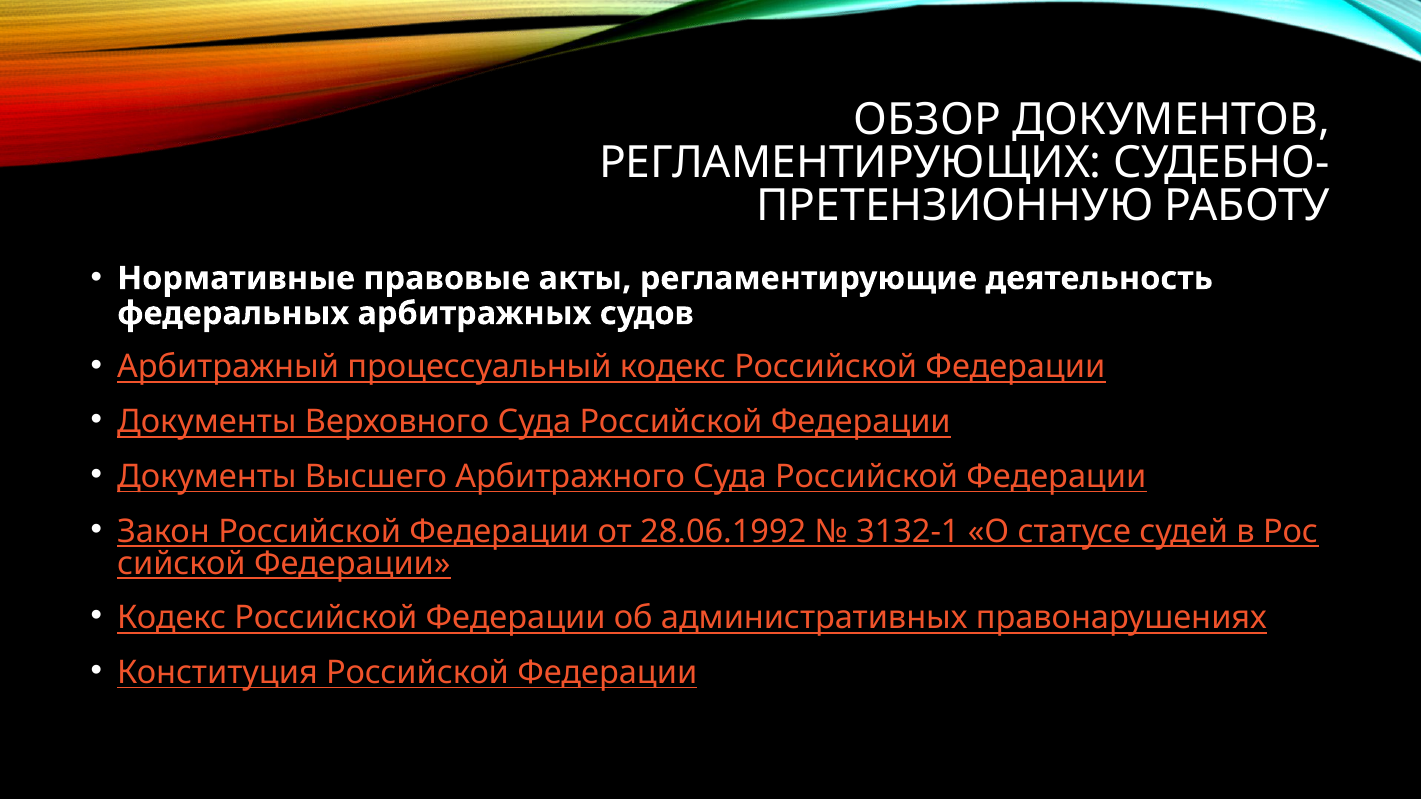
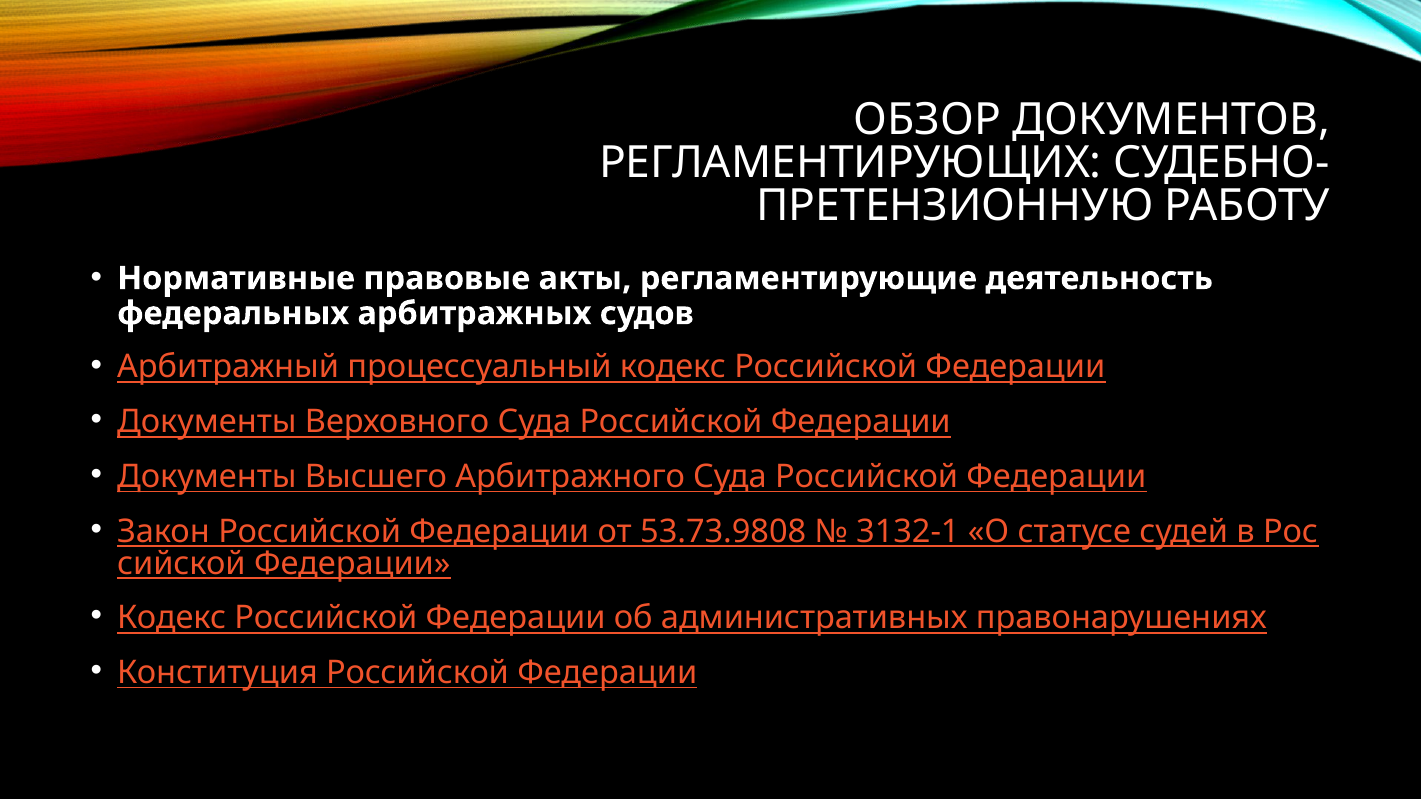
28.06.1992: 28.06.1992 -> 53.73.9808 (723, 532)
